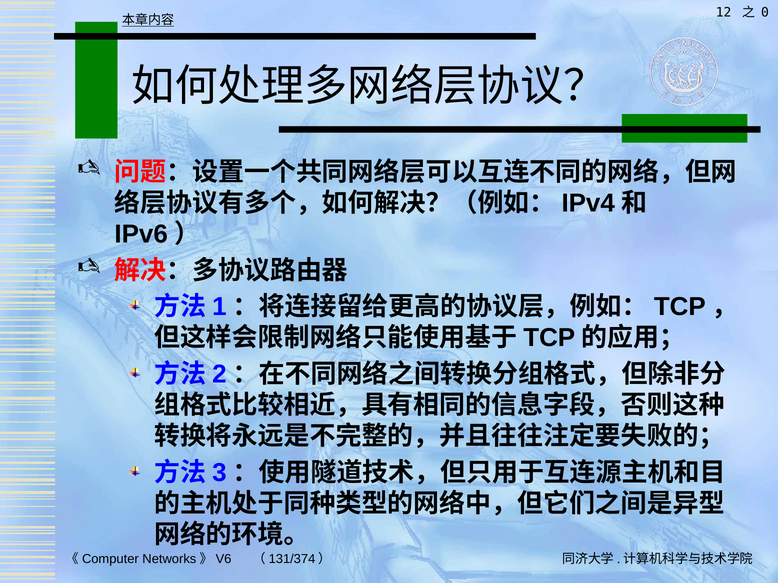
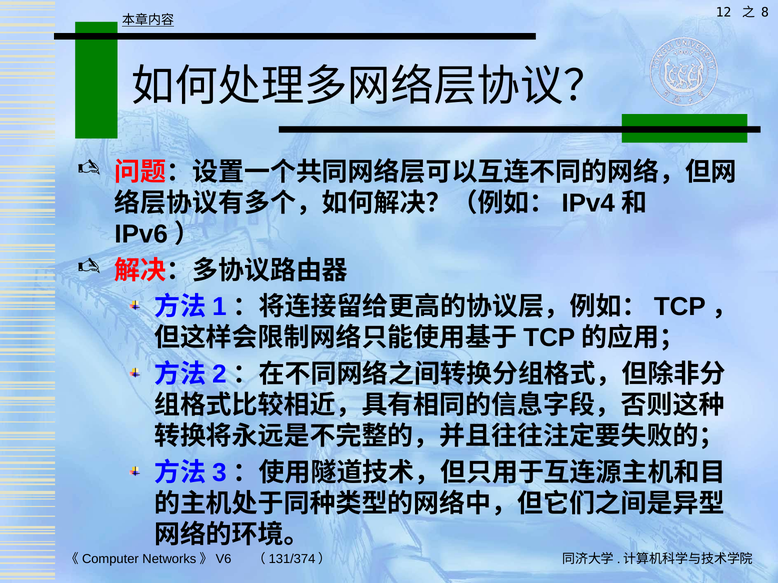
0: 0 -> 8 (765, 13)
